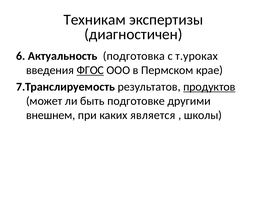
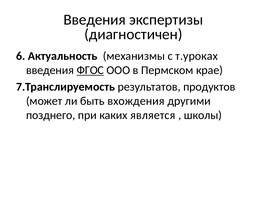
Техникам: Техникам -> Введения (95, 20)
подготовка: подготовка -> механизмы (134, 56)
продуктов underline: present -> none (209, 87)
подготовке: подготовке -> вхождения (136, 101)
внешнем: внешнем -> позднего (51, 115)
